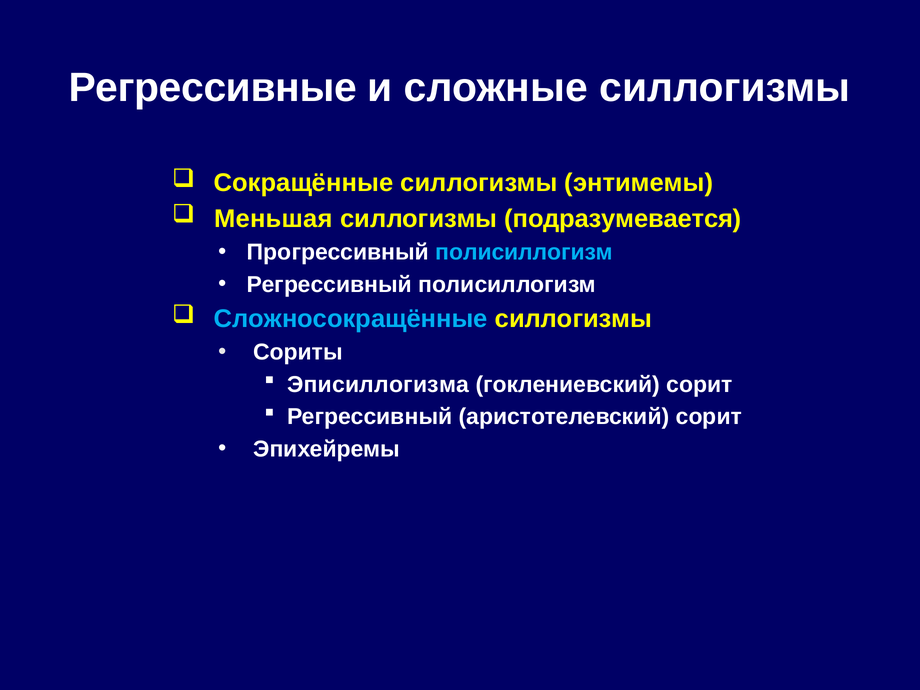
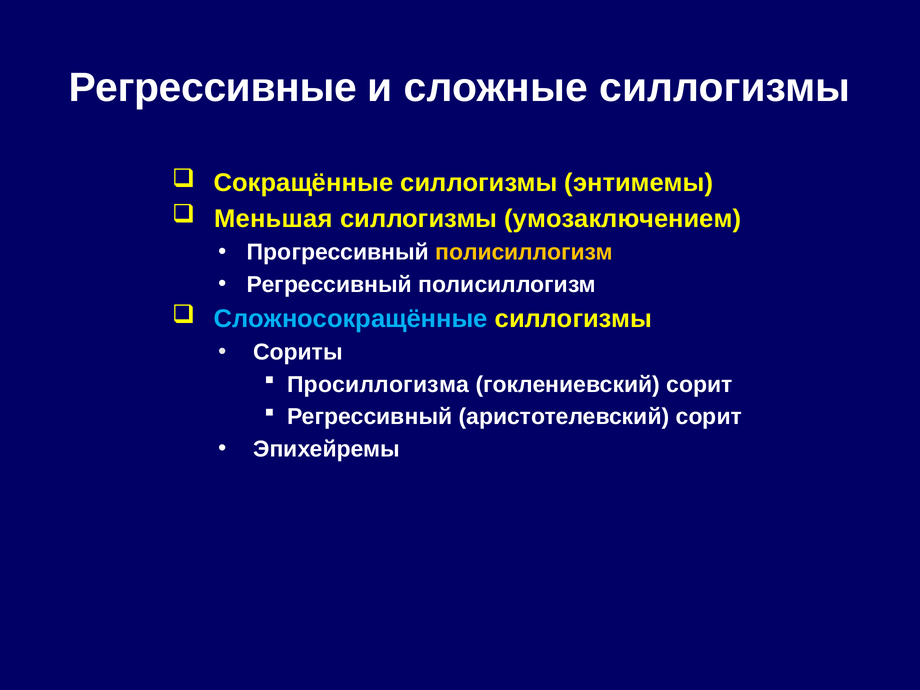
подразумевается: подразумевается -> умозаключением (623, 219)
полисиллогизм colour: light blue -> yellow (524, 252)
Эписиллогизма: Эписиллогизма -> Просиллогизма (378, 385)
